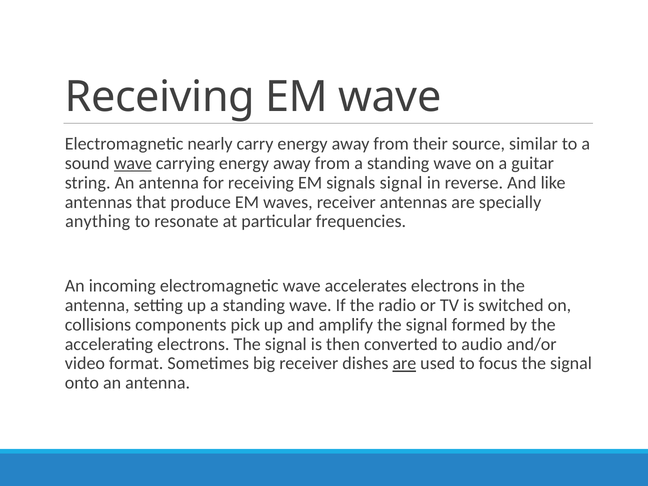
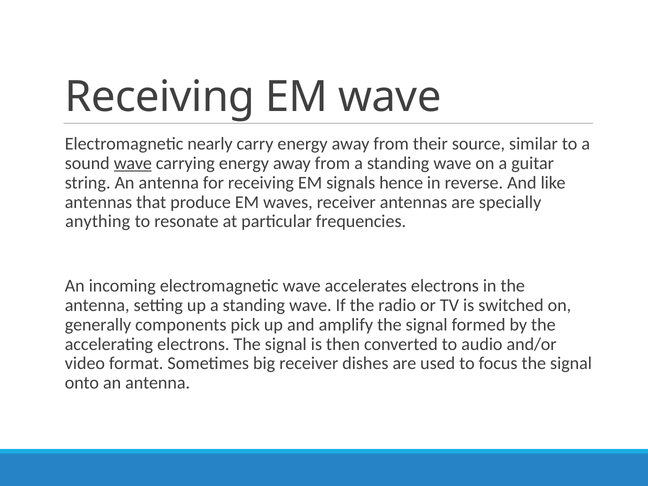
signals signal: signal -> hence (401, 183)
collisions: collisions -> generally (98, 325)
are underline: present -> none (404, 364)
